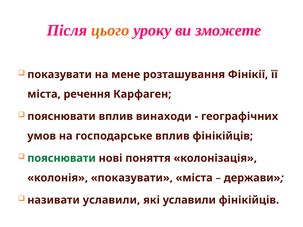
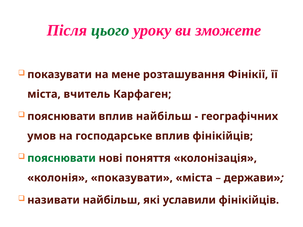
цього colour: orange -> green (110, 30)
речення: речення -> вчитель (87, 94)
вплив винаходи: винаходи -> найбільш (164, 116)
називати уславили: уславили -> найбільш (112, 200)
